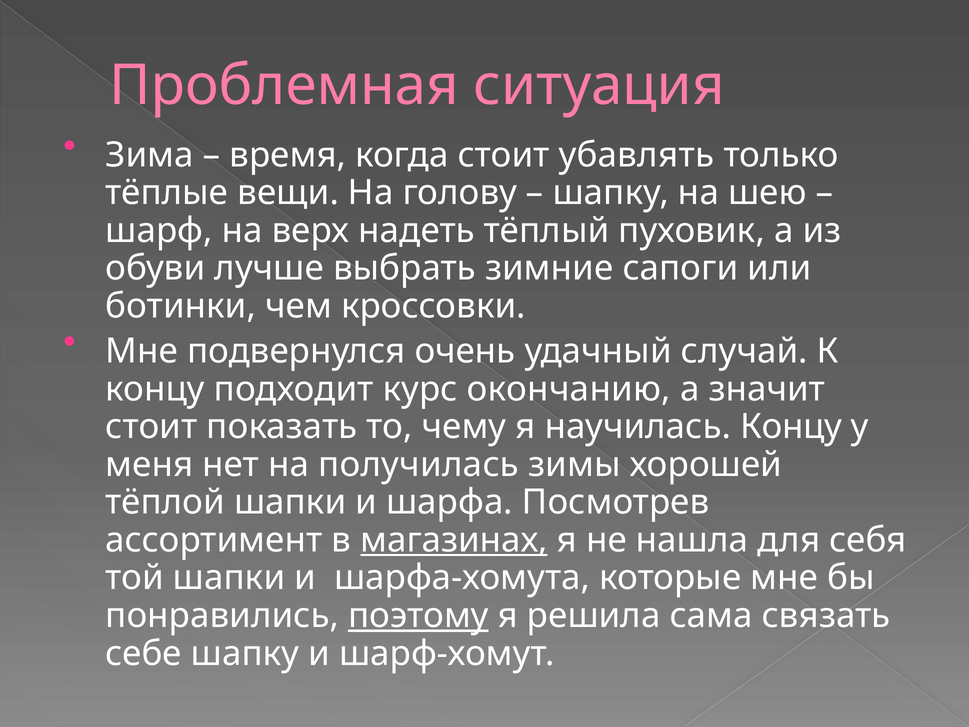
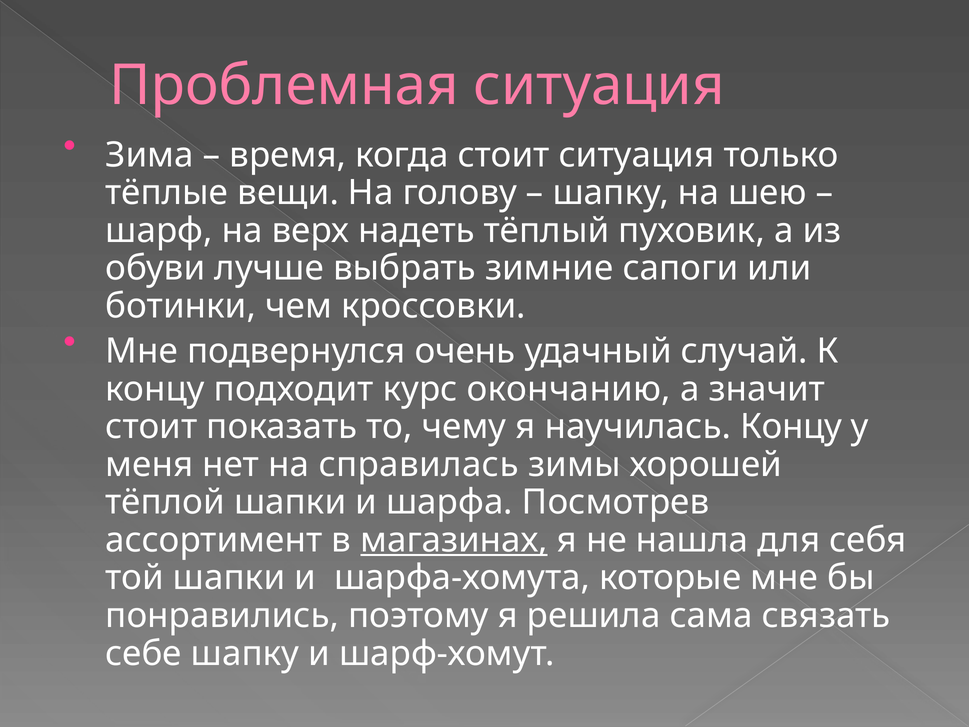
стоит убавлять: убавлять -> ситуация (637, 155)
получилась: получилась -> справилась (419, 464)
поэтому underline: present -> none (418, 615)
